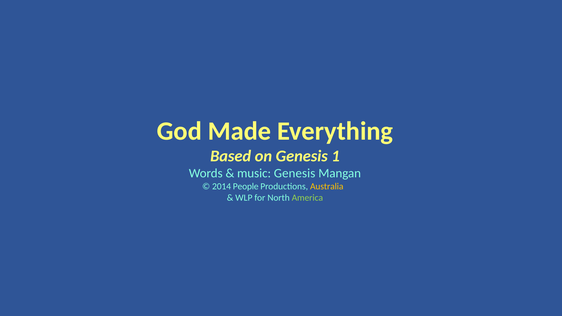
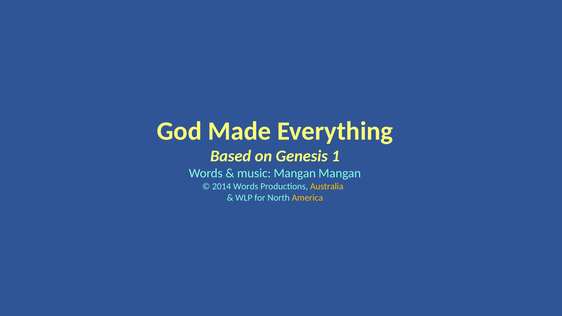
music Genesis: Genesis -> Mangan (295, 173)
2014 People: People -> Words (246, 186)
America colour: light green -> yellow (307, 198)
